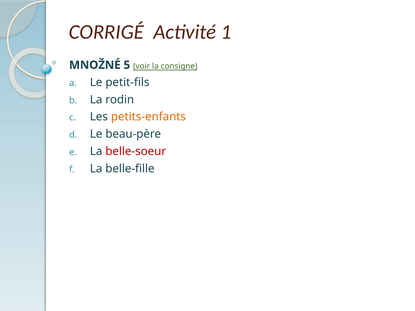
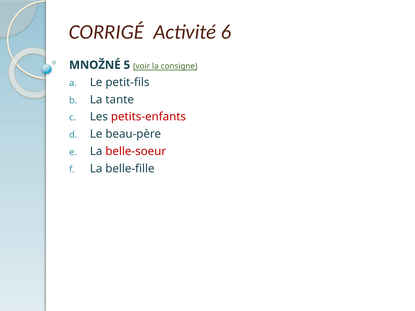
1: 1 -> 6 (226, 32)
rodin: rodin -> tante (120, 100)
petits-enfants colour: orange -> red (148, 117)
